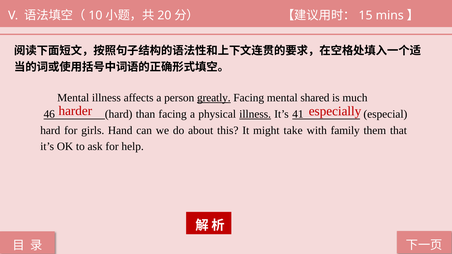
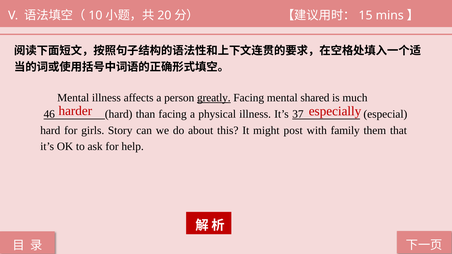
illness underline: present -> none (255, 114)
41: 41 -> 37 (298, 114)
Hand: Hand -> Story (120, 130)
take: take -> post (293, 130)
